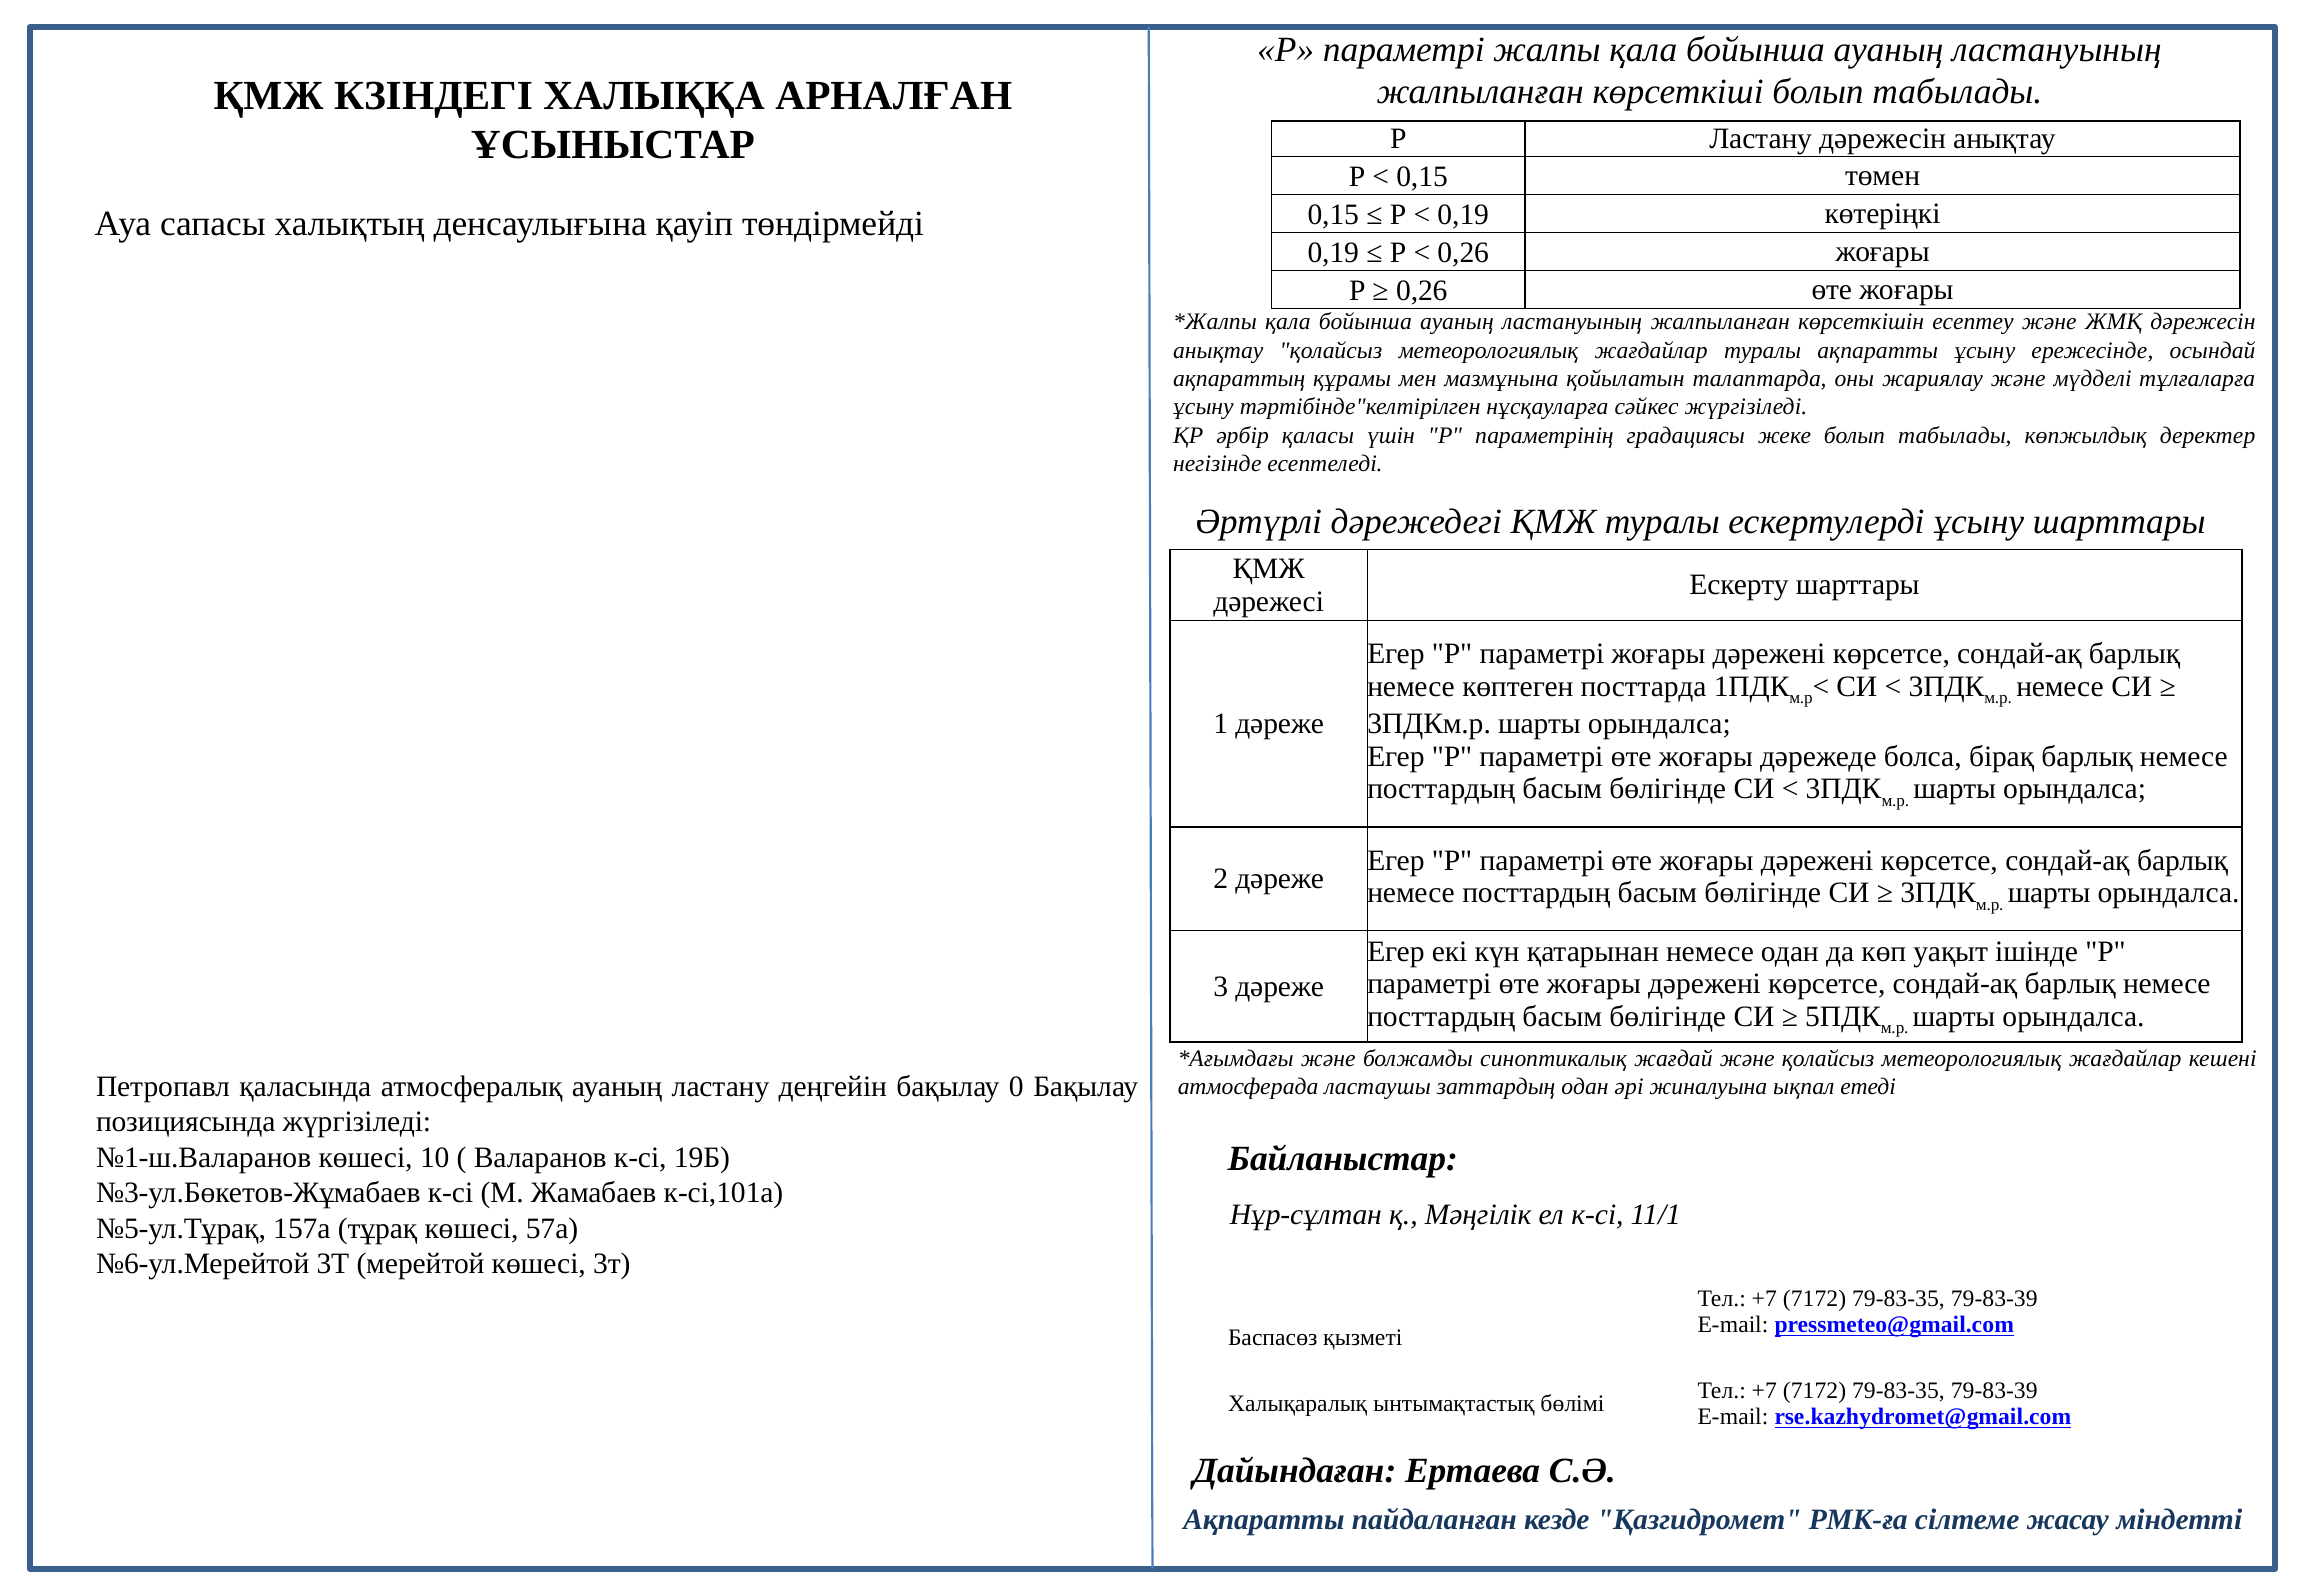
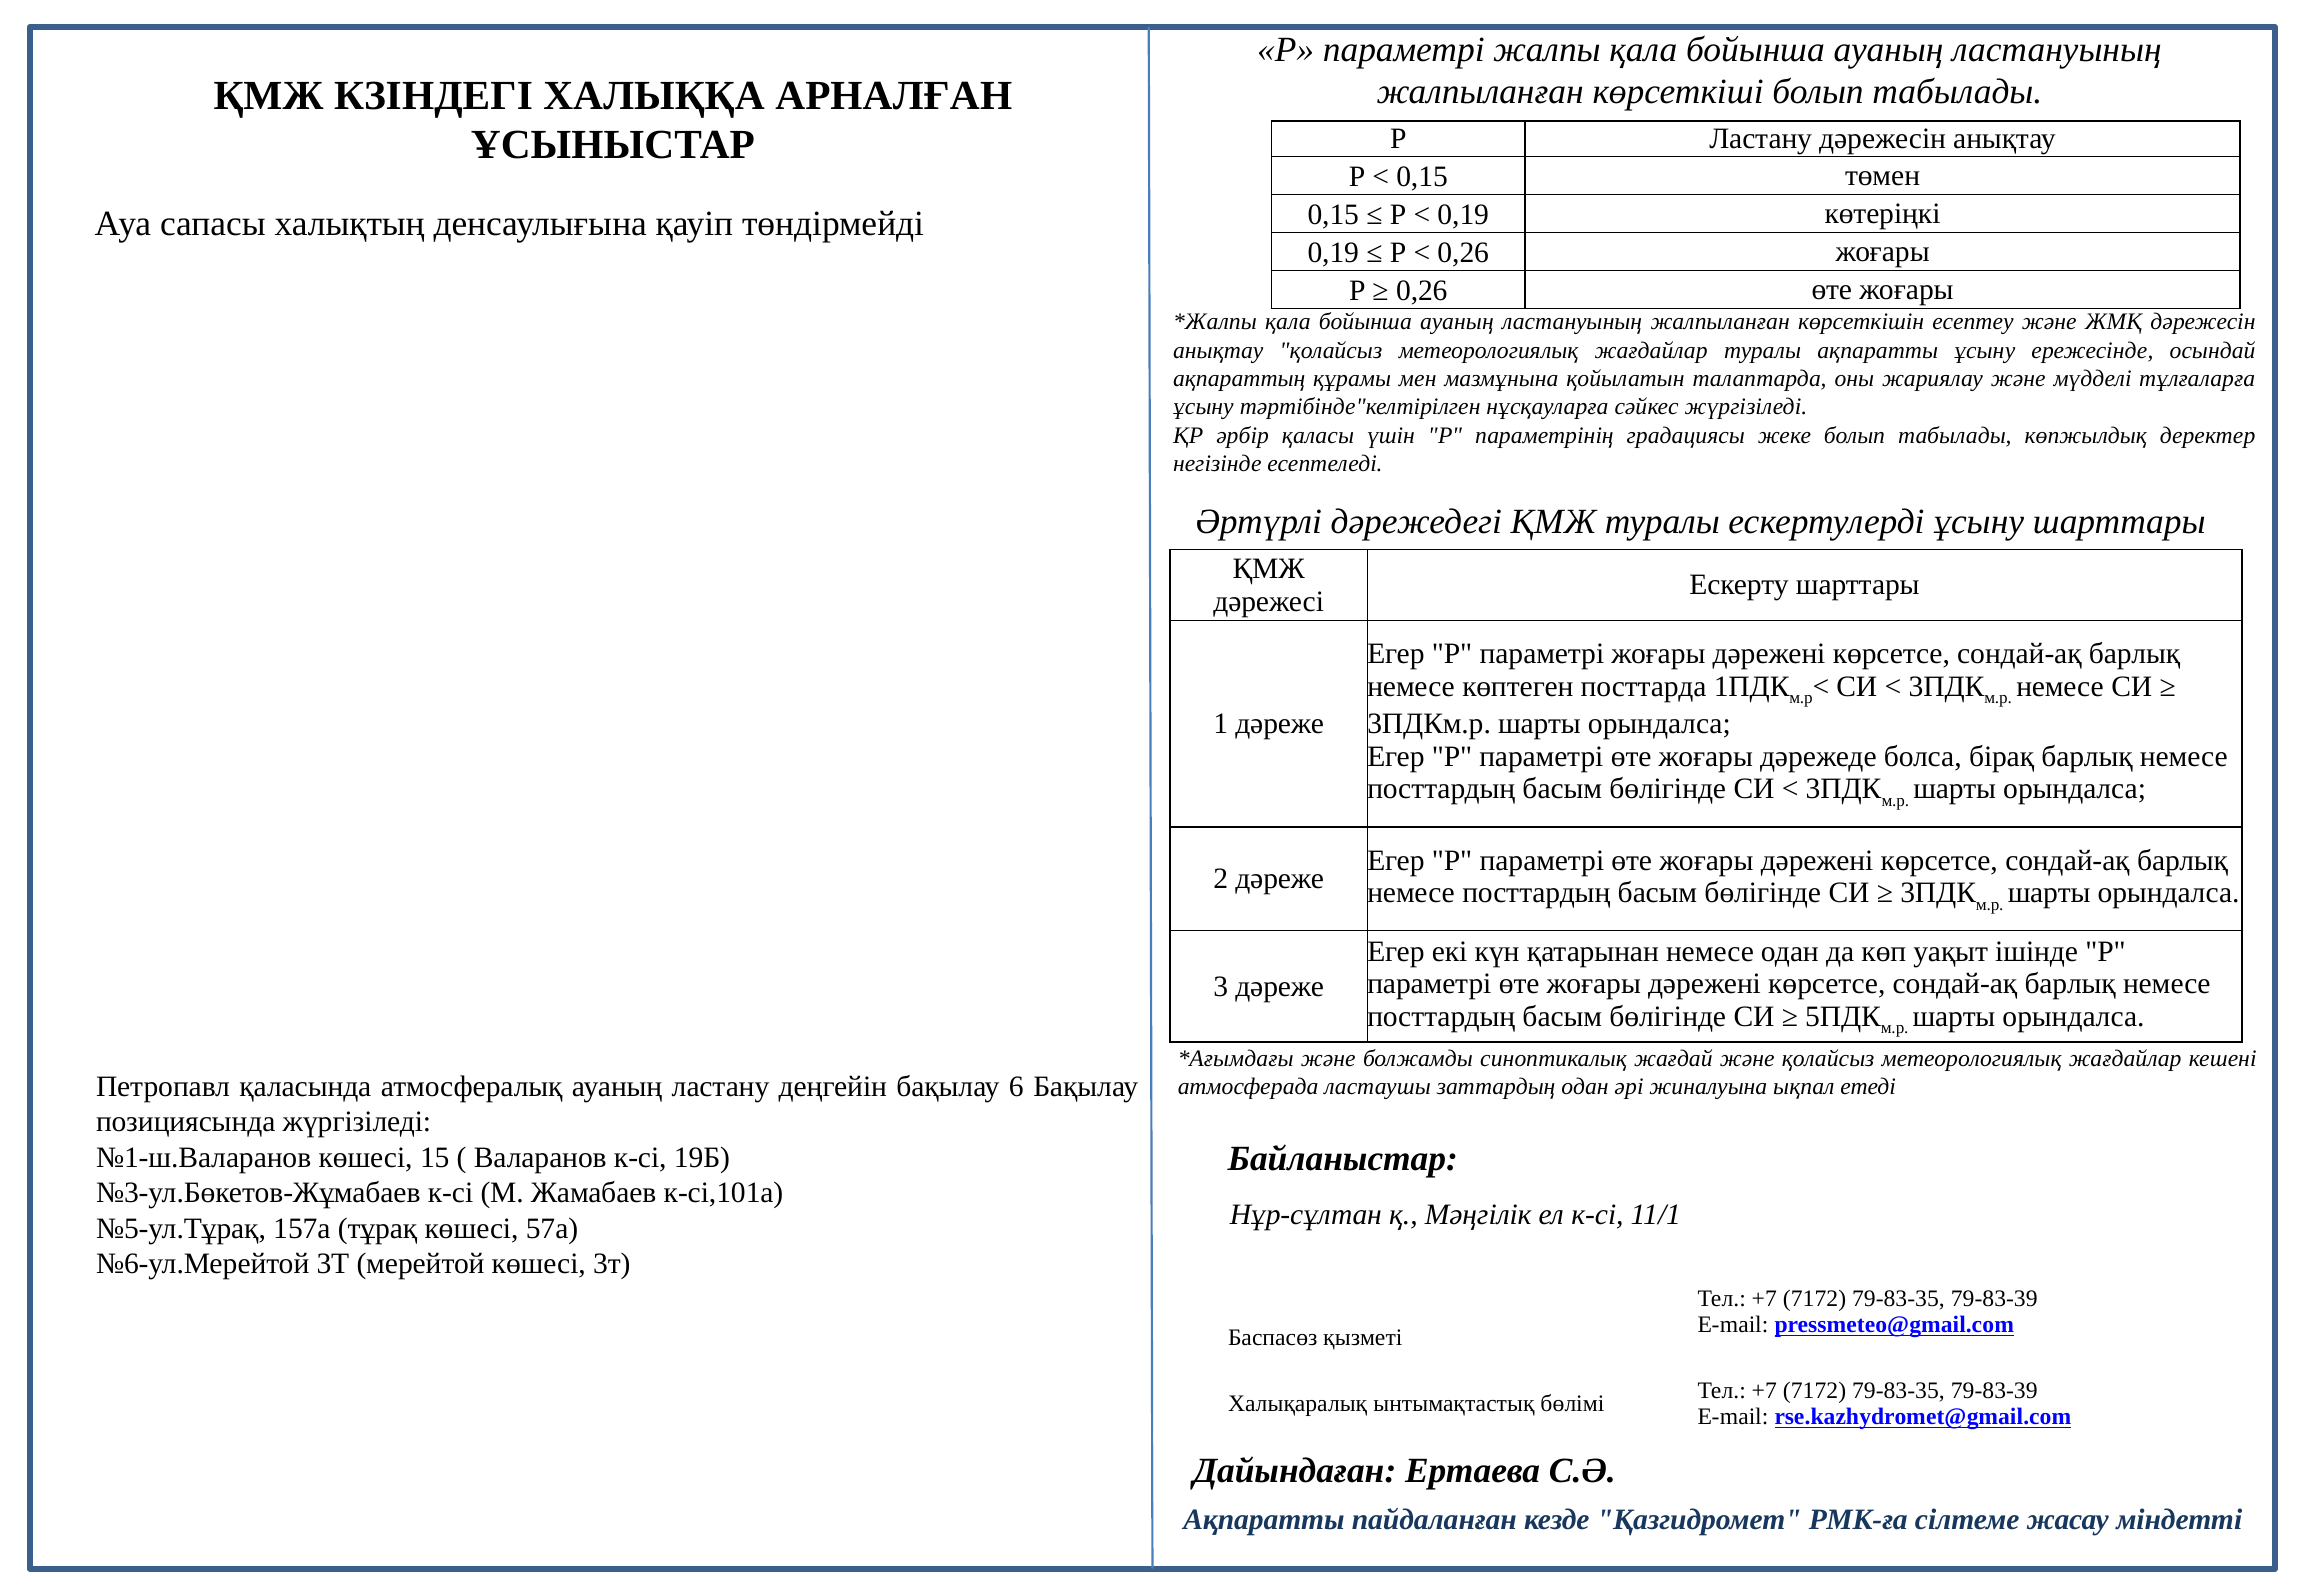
0: 0 -> 6 (1016, 1086)
10: 10 -> 15 (435, 1157)
